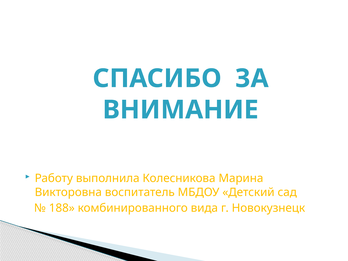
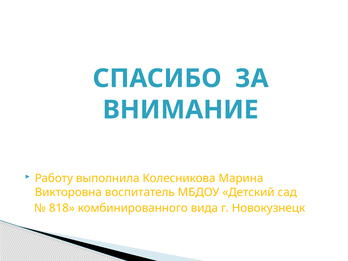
188: 188 -> 818 (62, 208)
